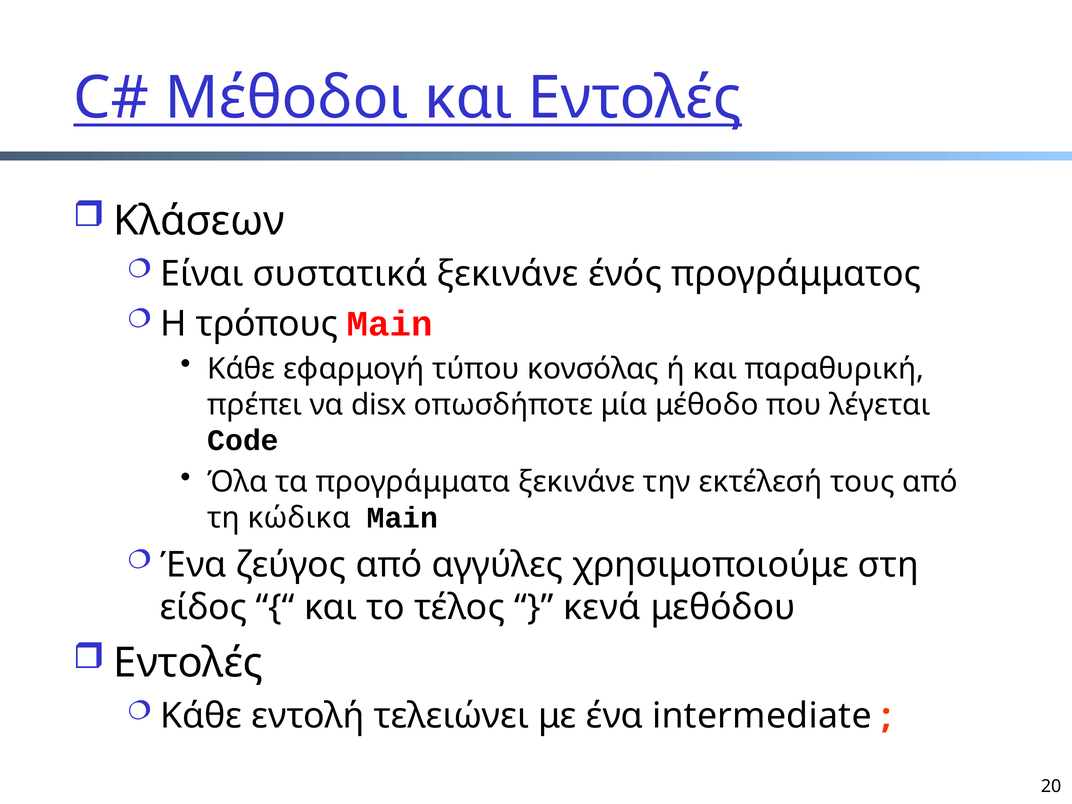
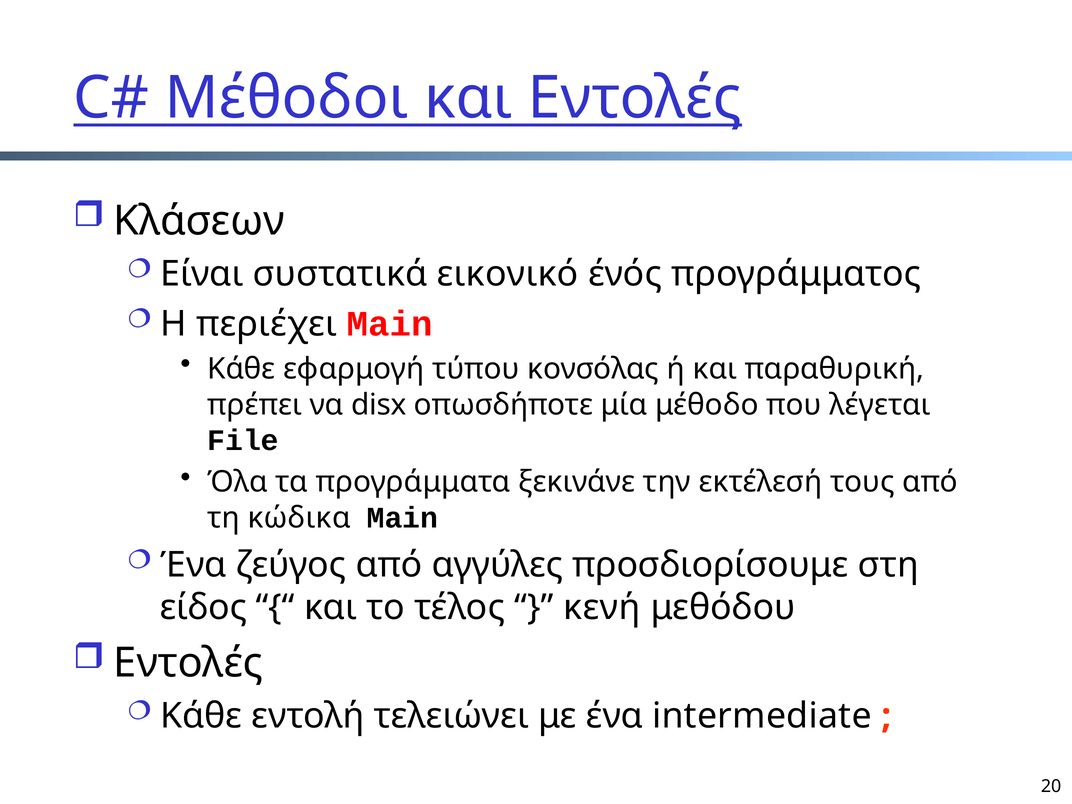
συστατικά ξεκινάνε: ξεκινάνε -> εικονικό (508, 274)
τρόπους: τρόπους -> περιέχει (267, 324)
Code: Code -> File (243, 440)
χρησιμοποιούμε: χρησιμοποιούμε -> προσδιορίσουμε (711, 565)
κενά: κενά -> κενή (602, 608)
